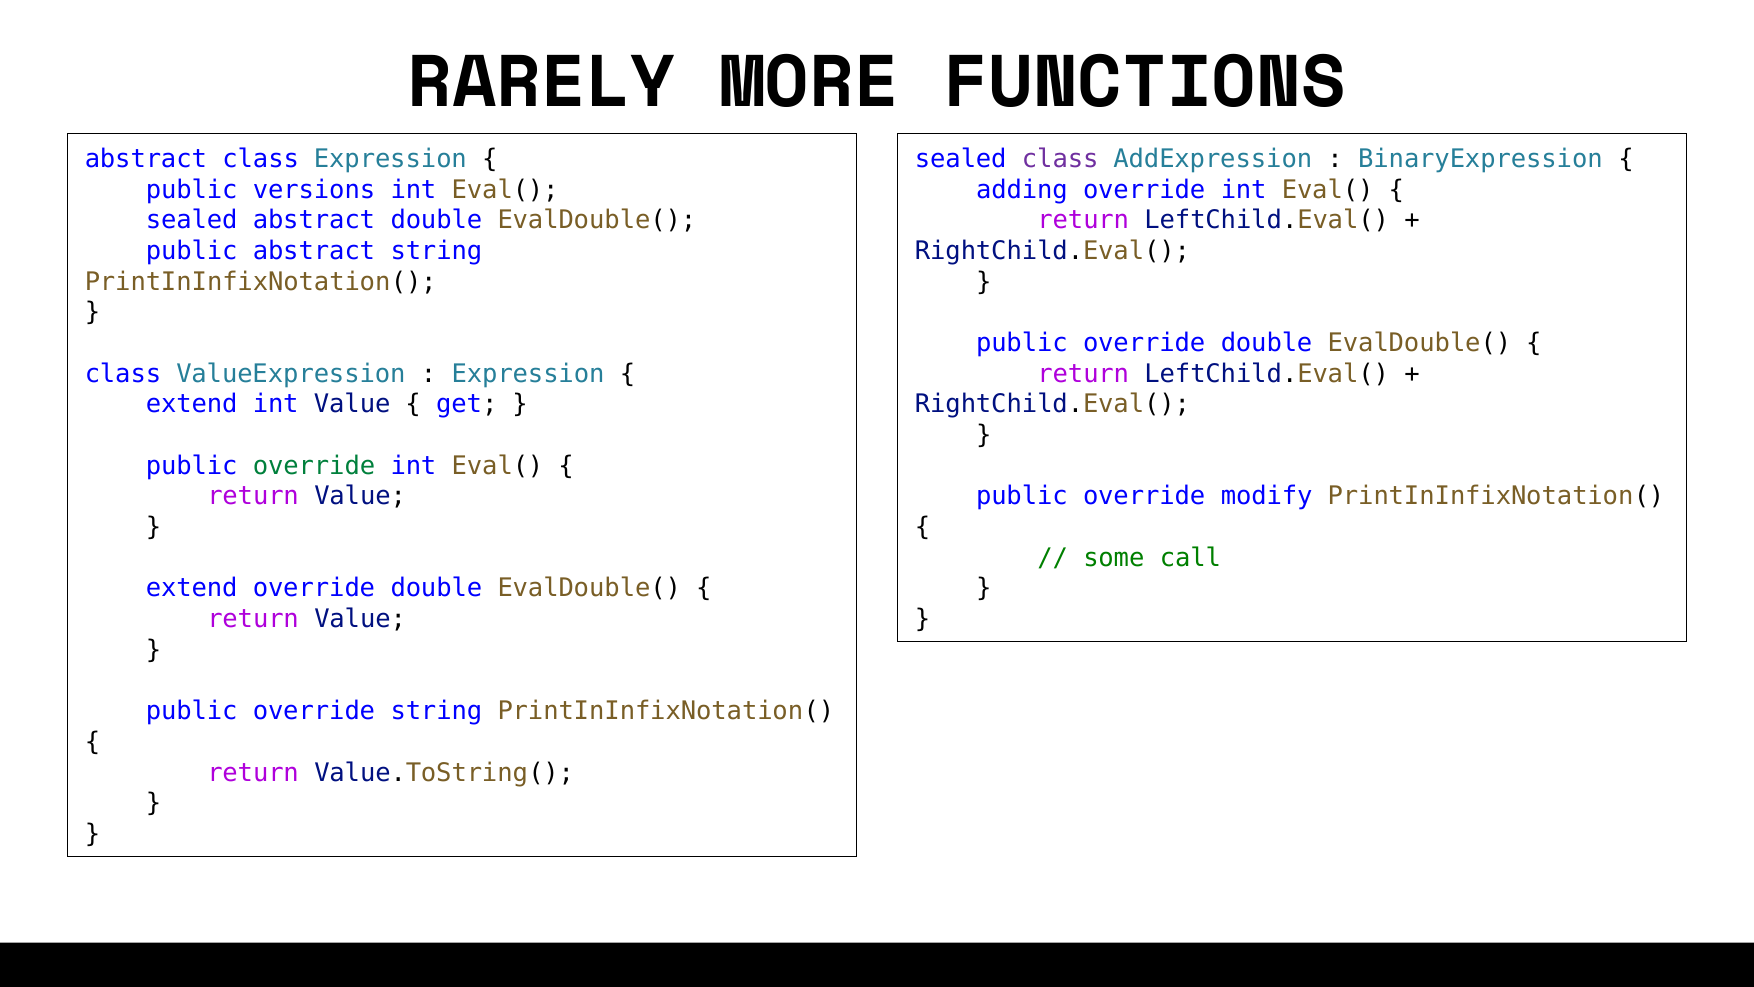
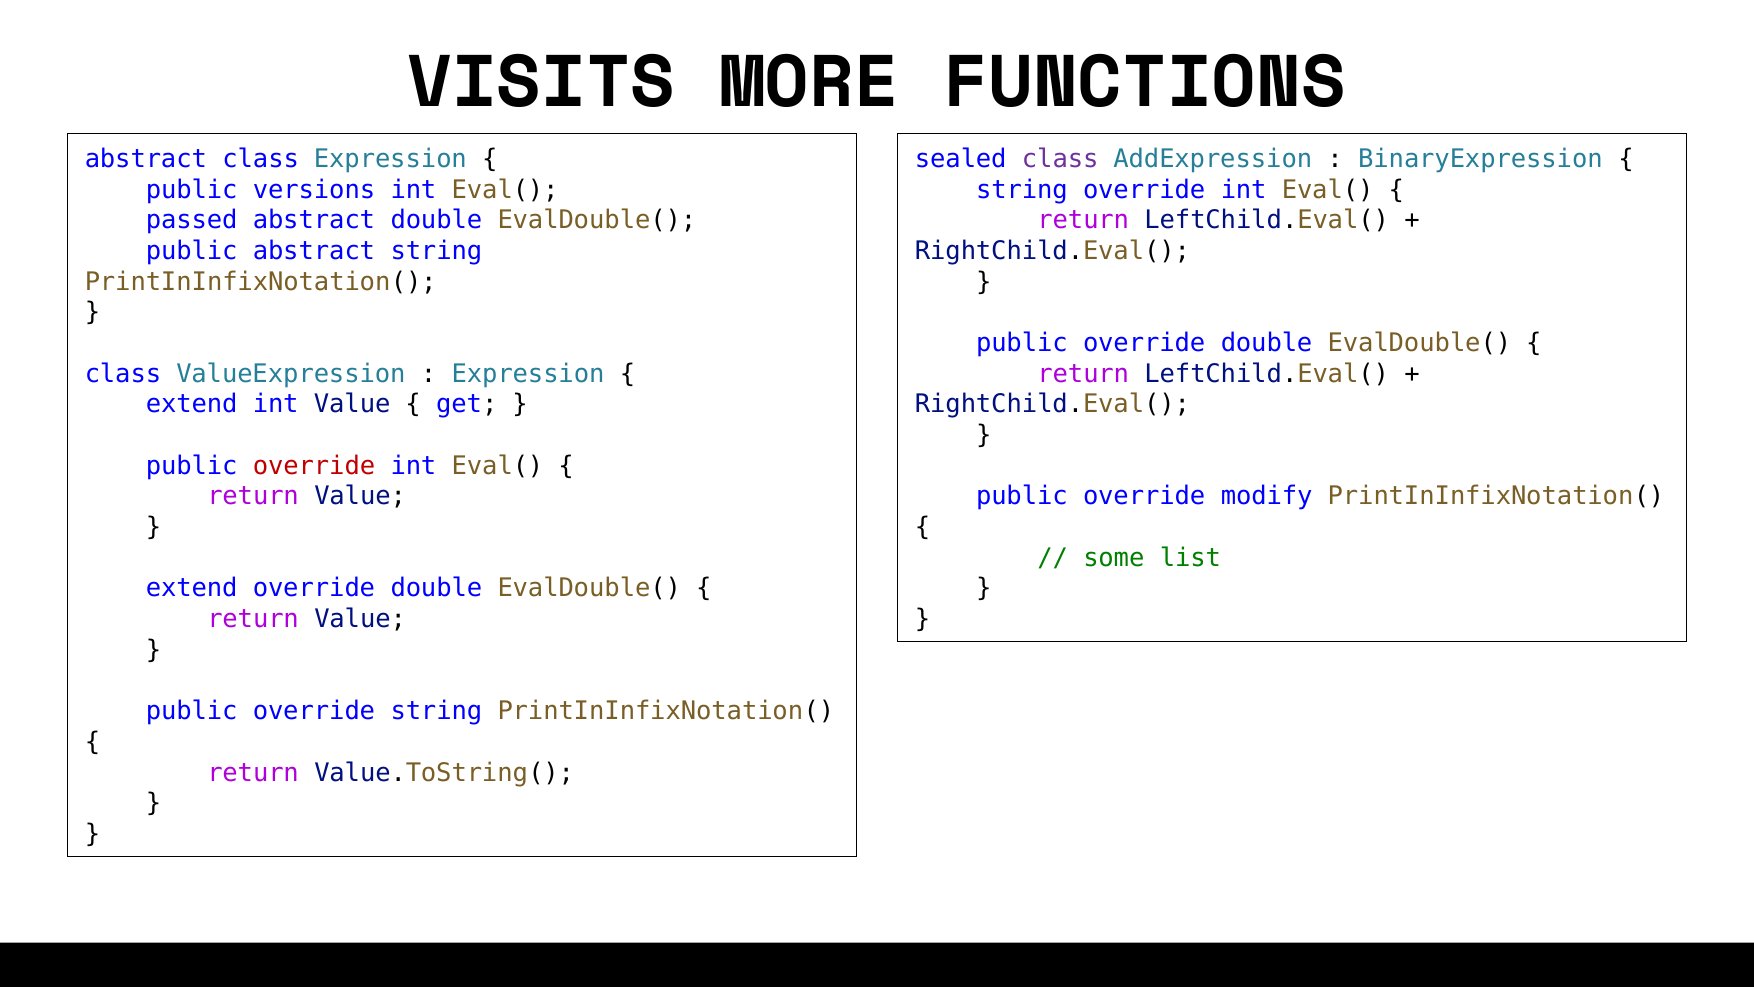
RARELY: RARELY -> VISITS (541, 82)
adding: adding -> string (1022, 190)
sealed: sealed -> passed (192, 220)
override colour: green -> red (314, 466)
call: call -> list (1190, 558)
